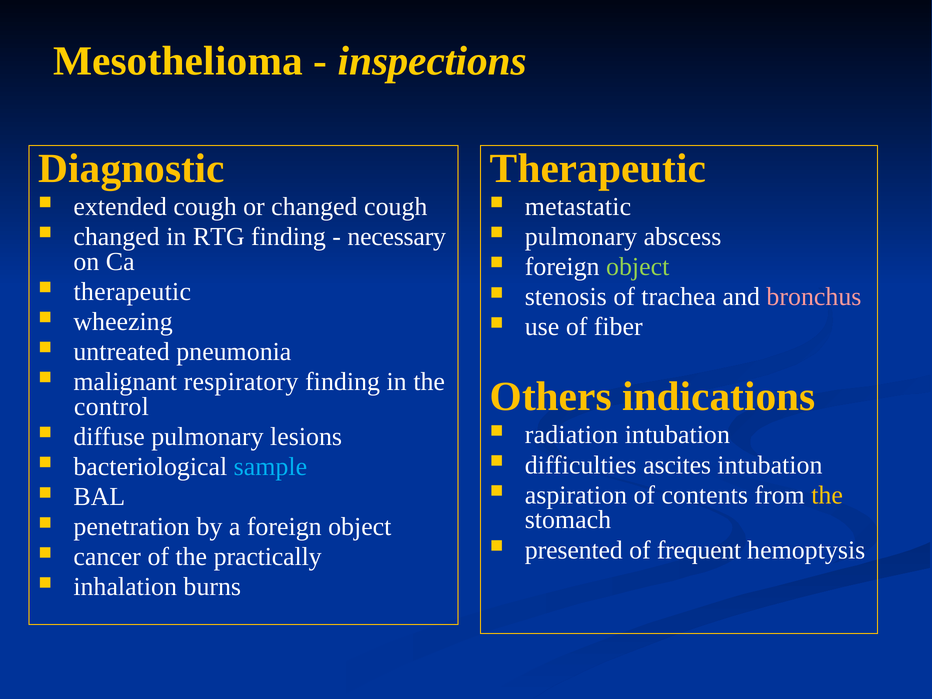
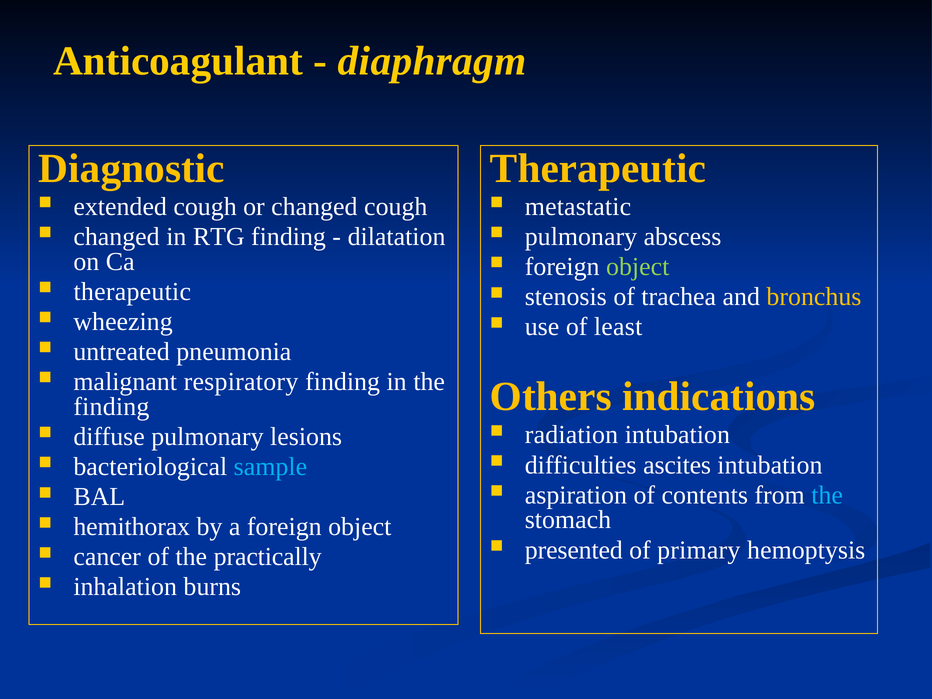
Mesothelioma: Mesothelioma -> Anticoagulant (178, 61)
inspections: inspections -> diaphragm (432, 61)
necessary: necessary -> dilatation (397, 237)
bronchus colour: pink -> yellow (814, 297)
fiber: fiber -> least (618, 327)
control: control -> finding (111, 407)
the colour: yellow -> light blue (827, 495)
penetration: penetration -> hemithorax (132, 527)
frequent: frequent -> primary (699, 550)
